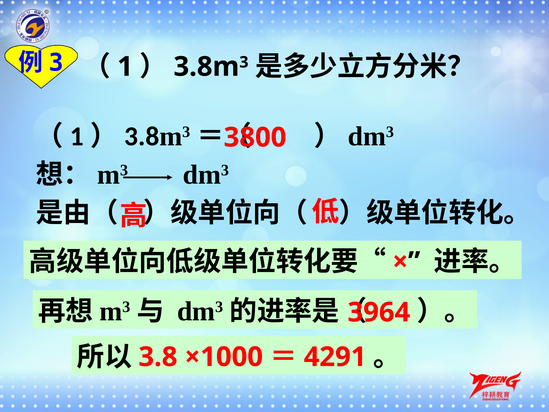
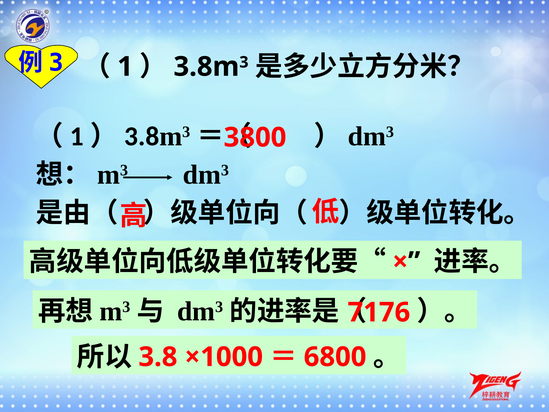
3964: 3964 -> 7176 (379, 312)
4291: 4291 -> 6800 (335, 357)
